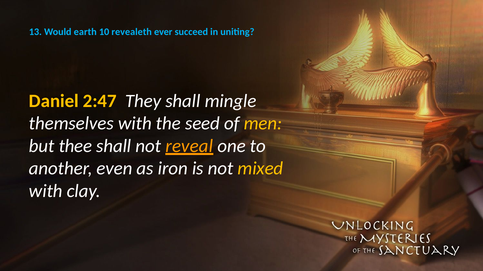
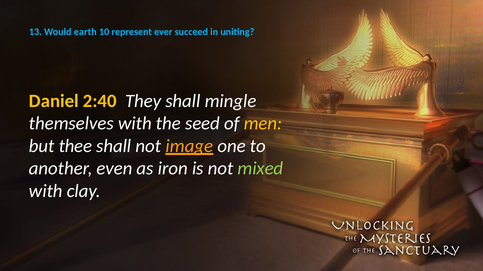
revealeth: revealeth -> represent (132, 32)
2:47: 2:47 -> 2:40 (100, 101)
reveal: reveal -> image (189, 146)
mixed colour: yellow -> light green (260, 169)
